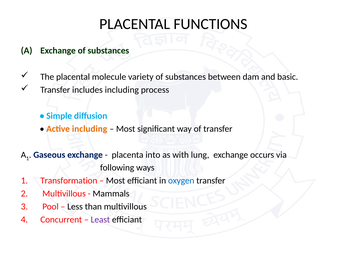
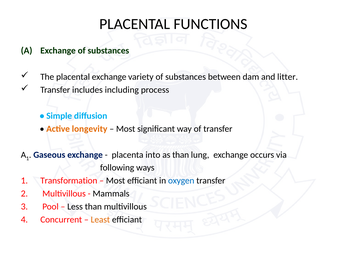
placental molecule: molecule -> exchange (109, 77)
basic: basic -> litter (288, 77)
Active including: including -> longevity (90, 129)
as with: with -> than (181, 155)
Least colour: purple -> orange (100, 220)
